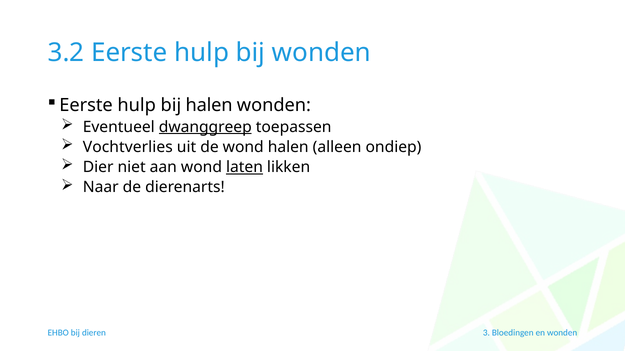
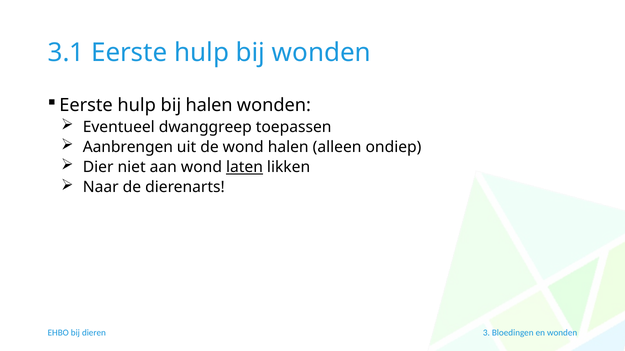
3.2: 3.2 -> 3.1 (66, 53)
dwanggreep underline: present -> none (205, 127)
Vochtverlies: Vochtverlies -> Aanbrengen (128, 147)
